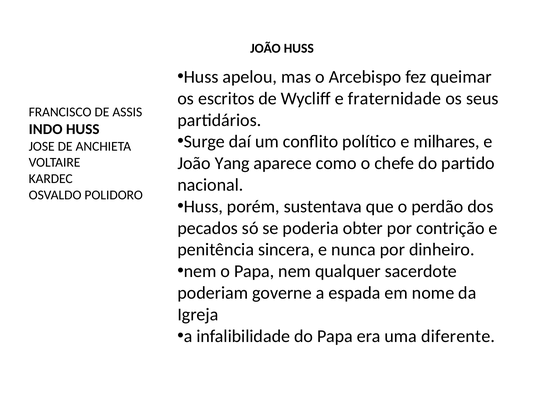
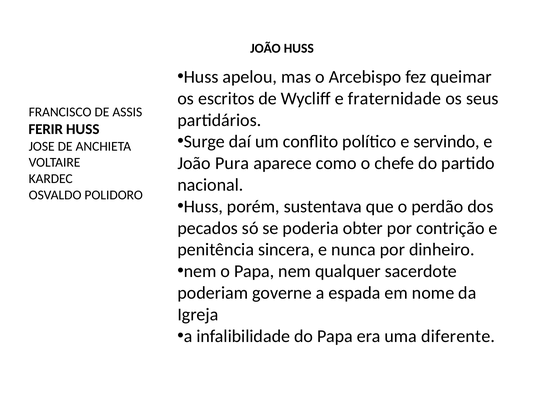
INDO: INDO -> FERIR (46, 129)
milhares: milhares -> servindo (447, 142)
Yang: Yang -> Pura (232, 163)
